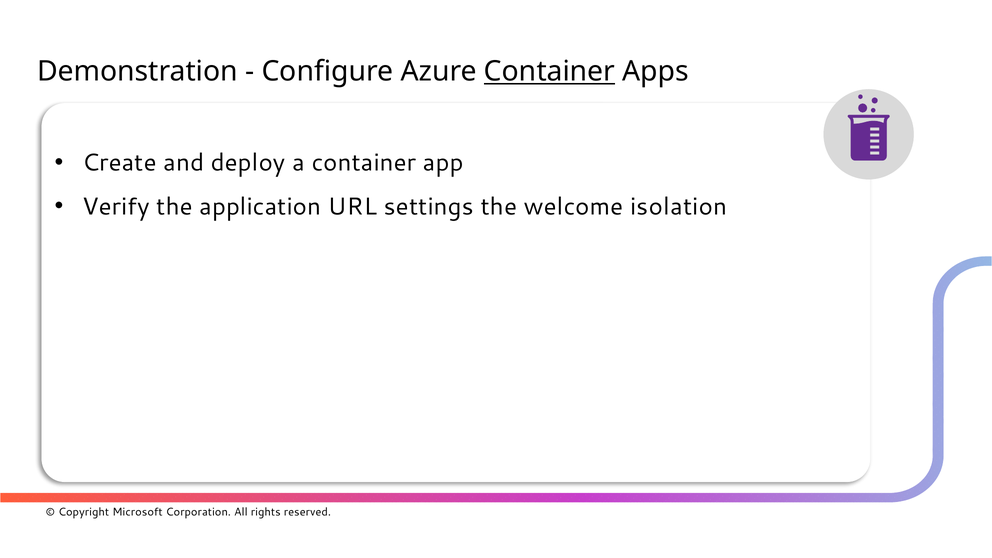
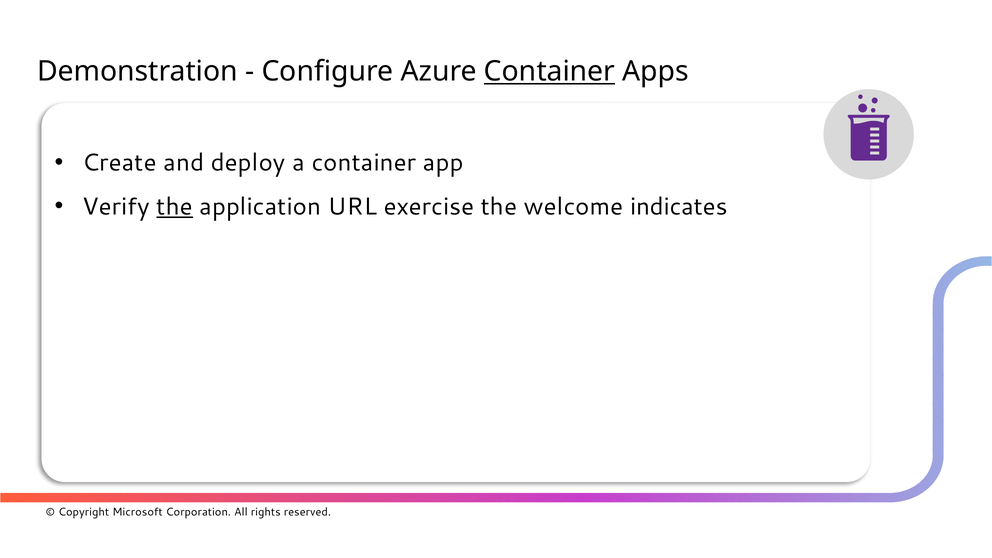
the underline: none -> present (175, 207)
settings: settings -> exercise (429, 207)
isolation: isolation -> indicates (679, 207)
